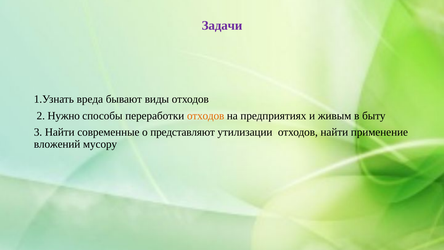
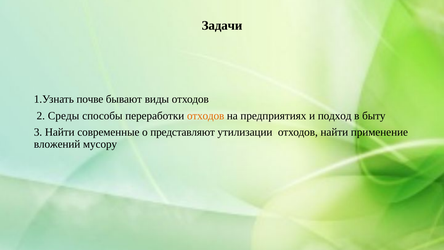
Задачи colour: purple -> black (222, 25)
вреда: вреда -> почве (90, 99)
Нужно: Нужно -> Среды (64, 116)
живым: живым -> подход (335, 116)
